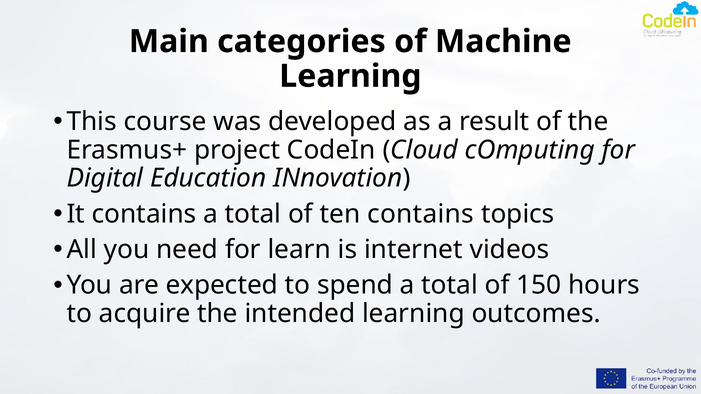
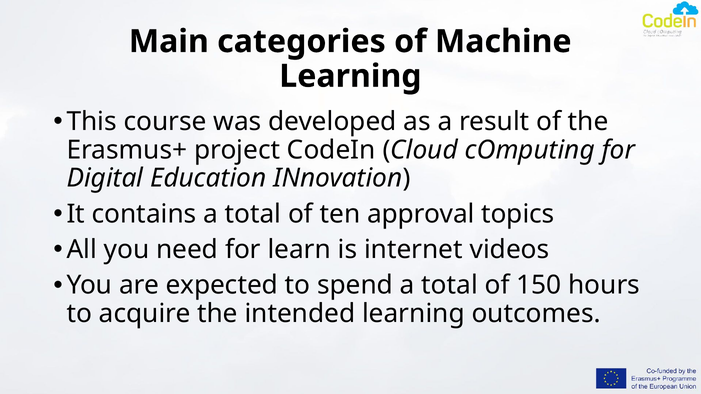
ten contains: contains -> approval (421, 214)
